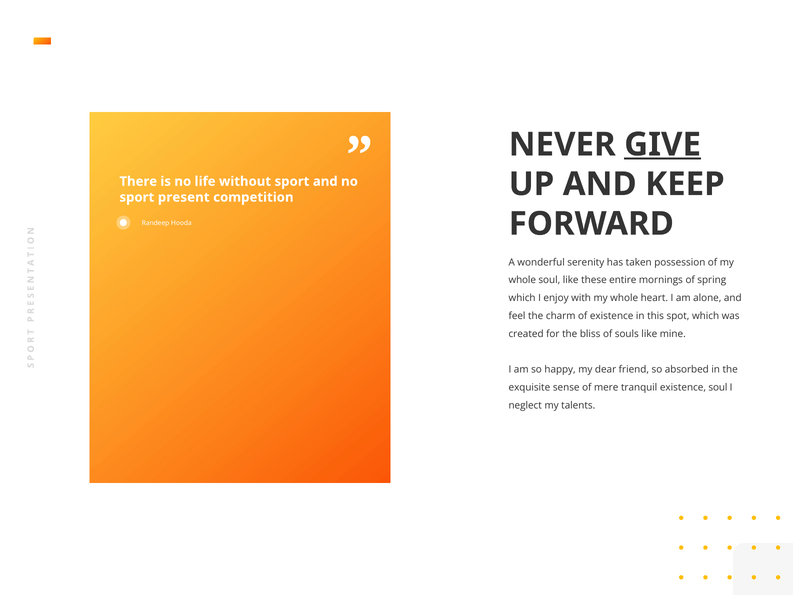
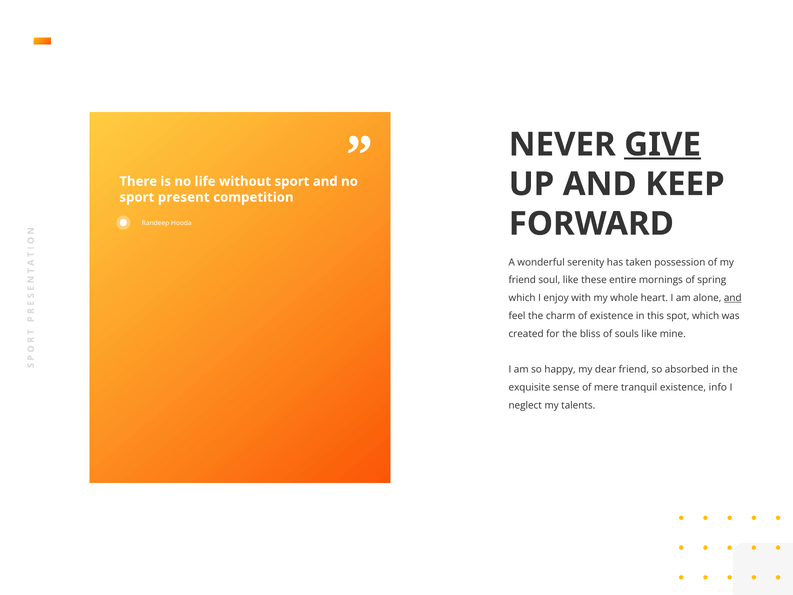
whole: whole -> friend (522, 280)
and underline: none -> present (733, 298)
existence soul: soul -> info (718, 387)
